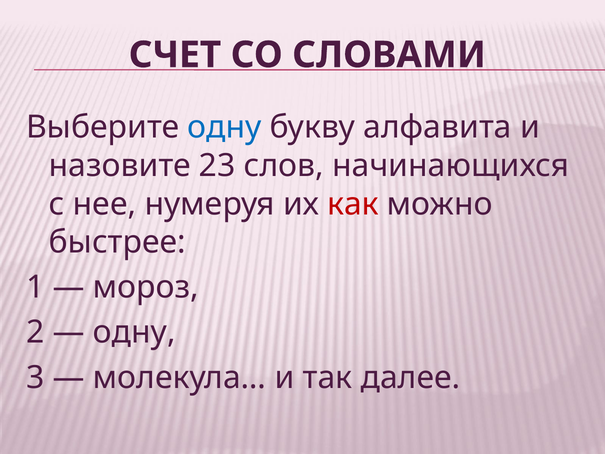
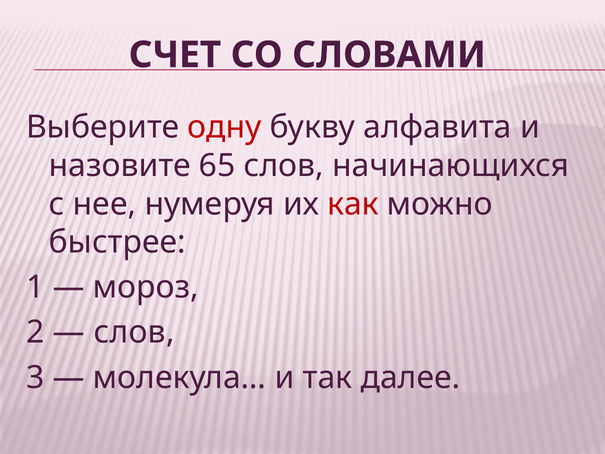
одну colour: blue -> red (224, 127)
23: 23 -> 65 (217, 166)
одну: одну -> слов (134, 332)
